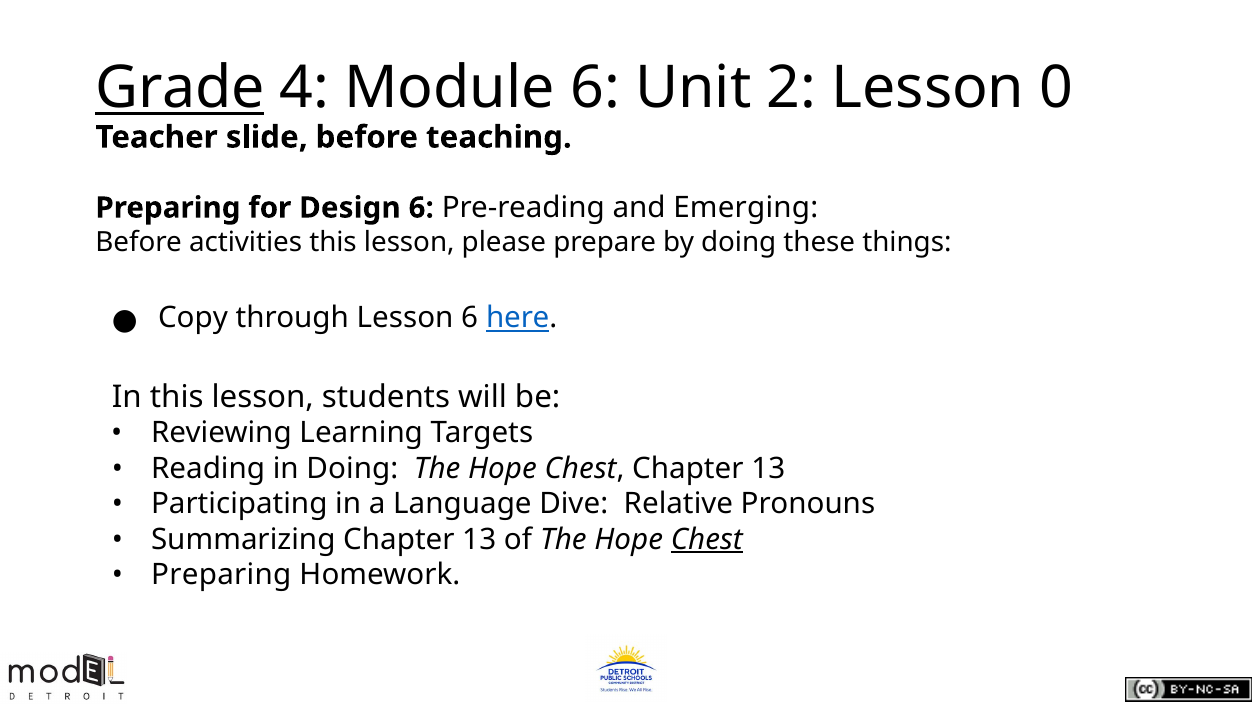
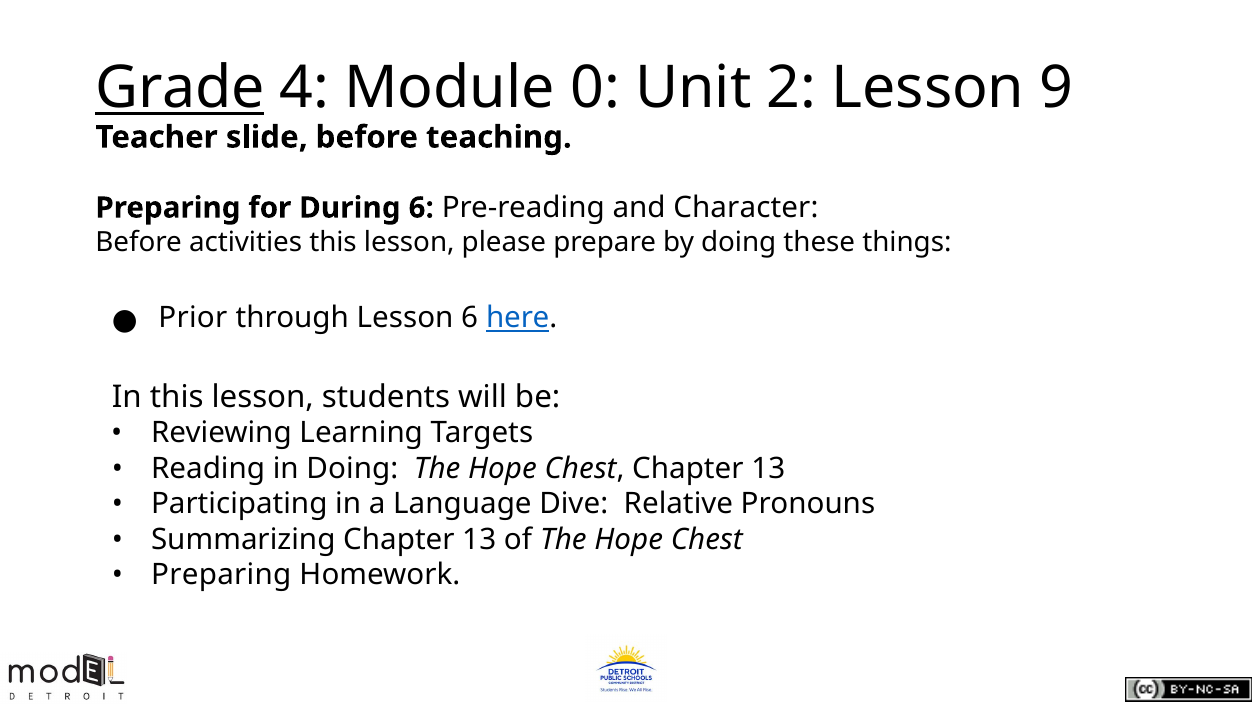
Module 6: 6 -> 0 (595, 88)
0: 0 -> 9 (1057, 88)
Design: Design -> During (350, 208)
Emerging: Emerging -> Character (746, 208)
Copy: Copy -> Prior (193, 318)
Chest underline: present -> none (707, 540)
